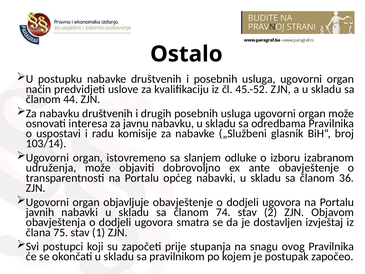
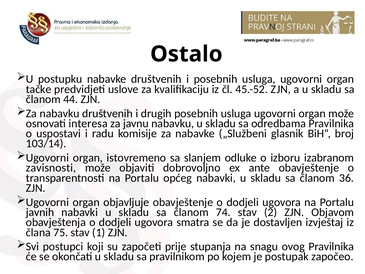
način: način -> tačke (39, 89)
udruženja: udruženja -> zavisnosti (51, 168)
